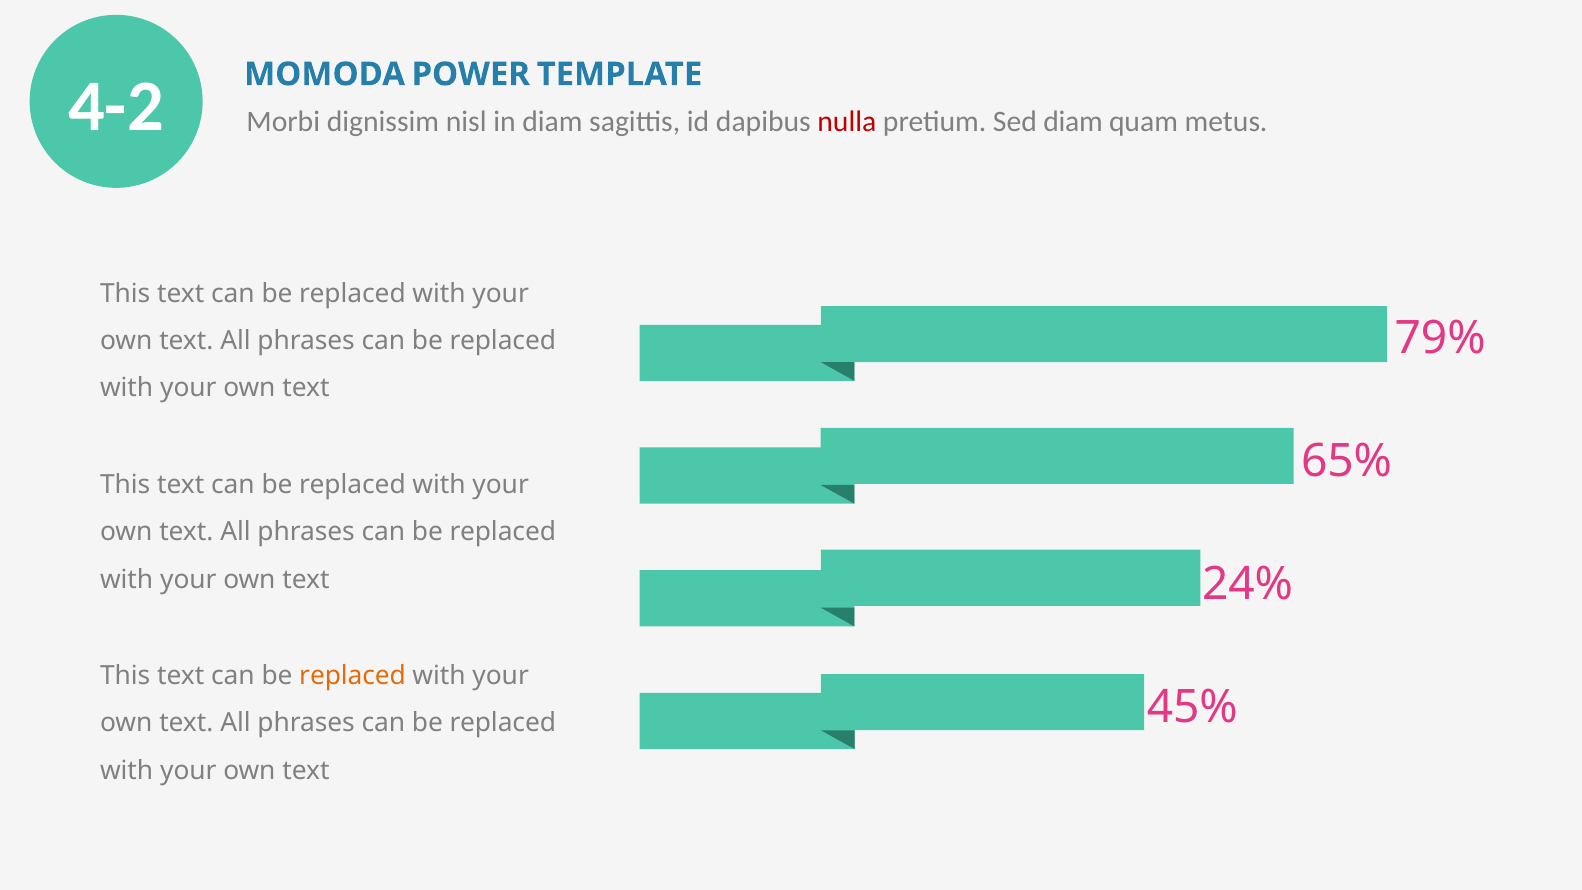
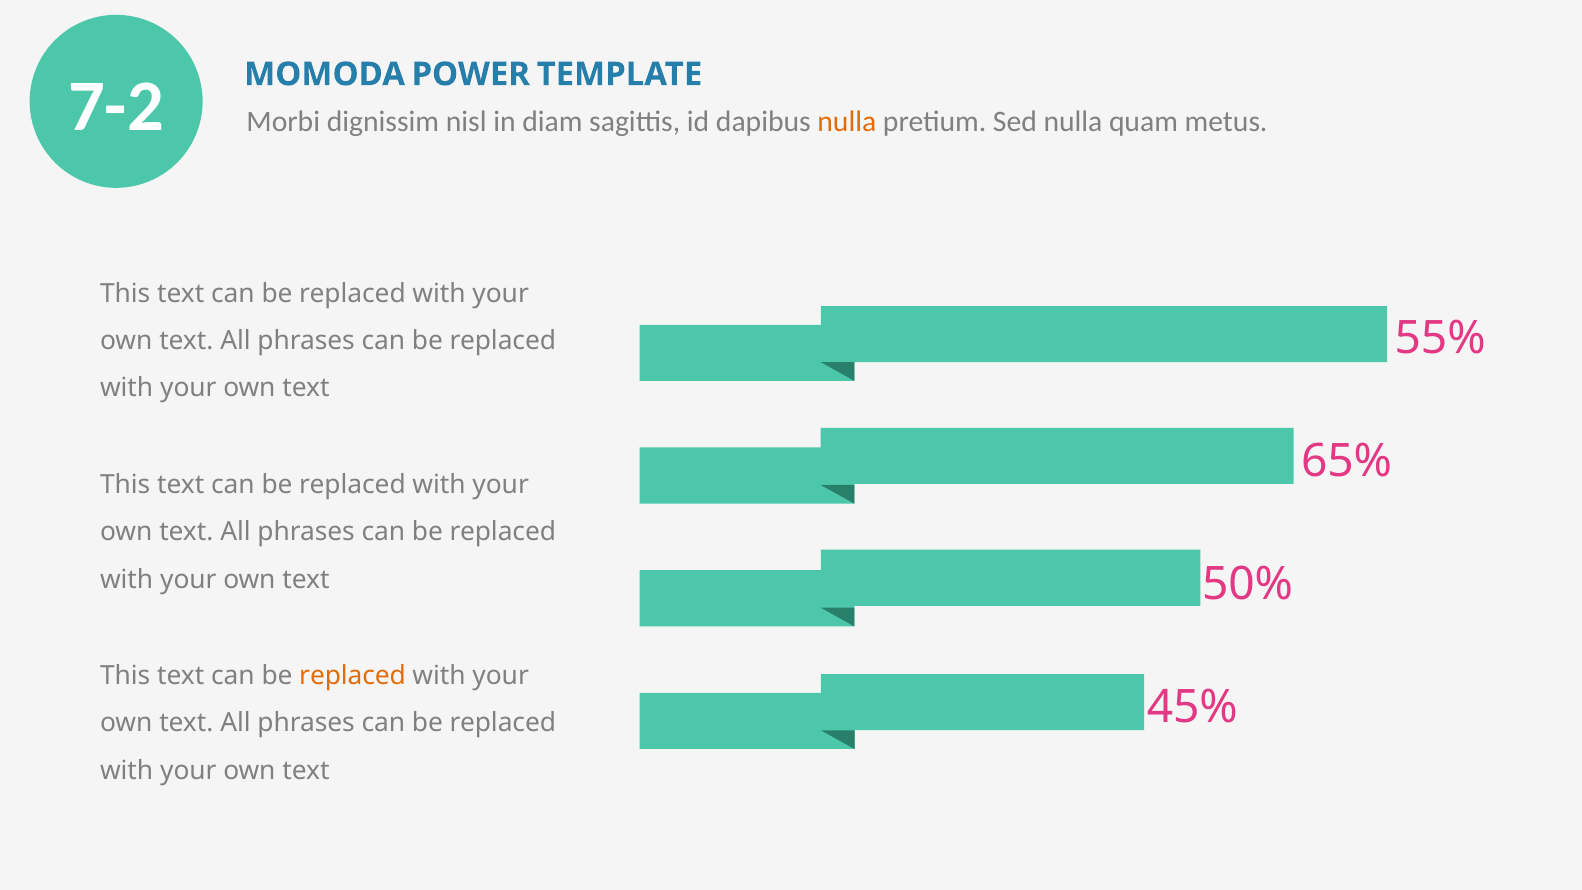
4-2: 4-2 -> 7-2 (116, 106)
nulla colour: red -> orange (847, 122)
Sed diam: diam -> nulla (1073, 122)
79%: 79% -> 55% (1440, 339)
24%: 24% -> 50% (1248, 584)
